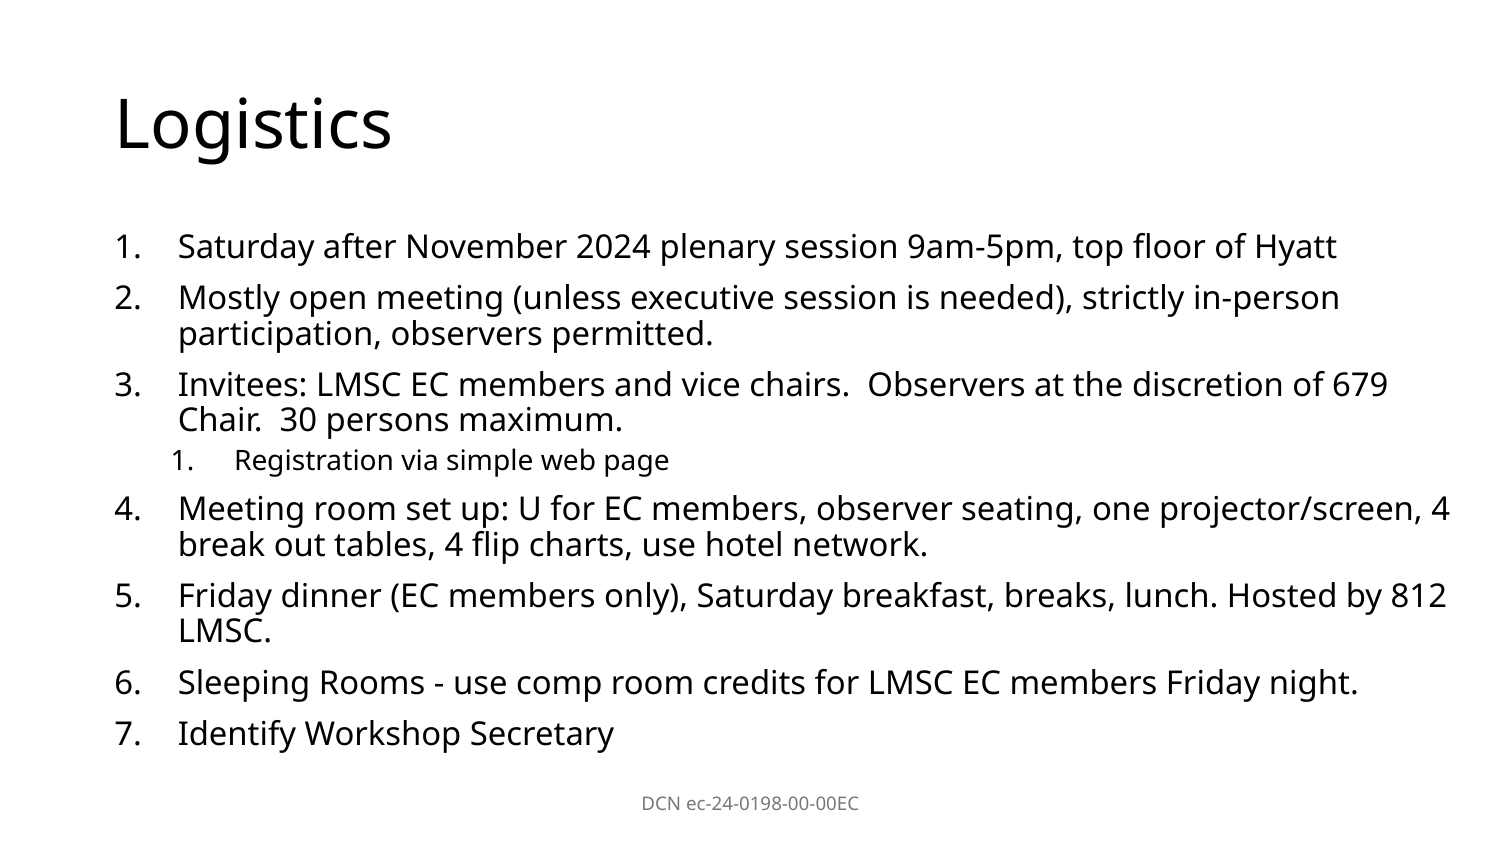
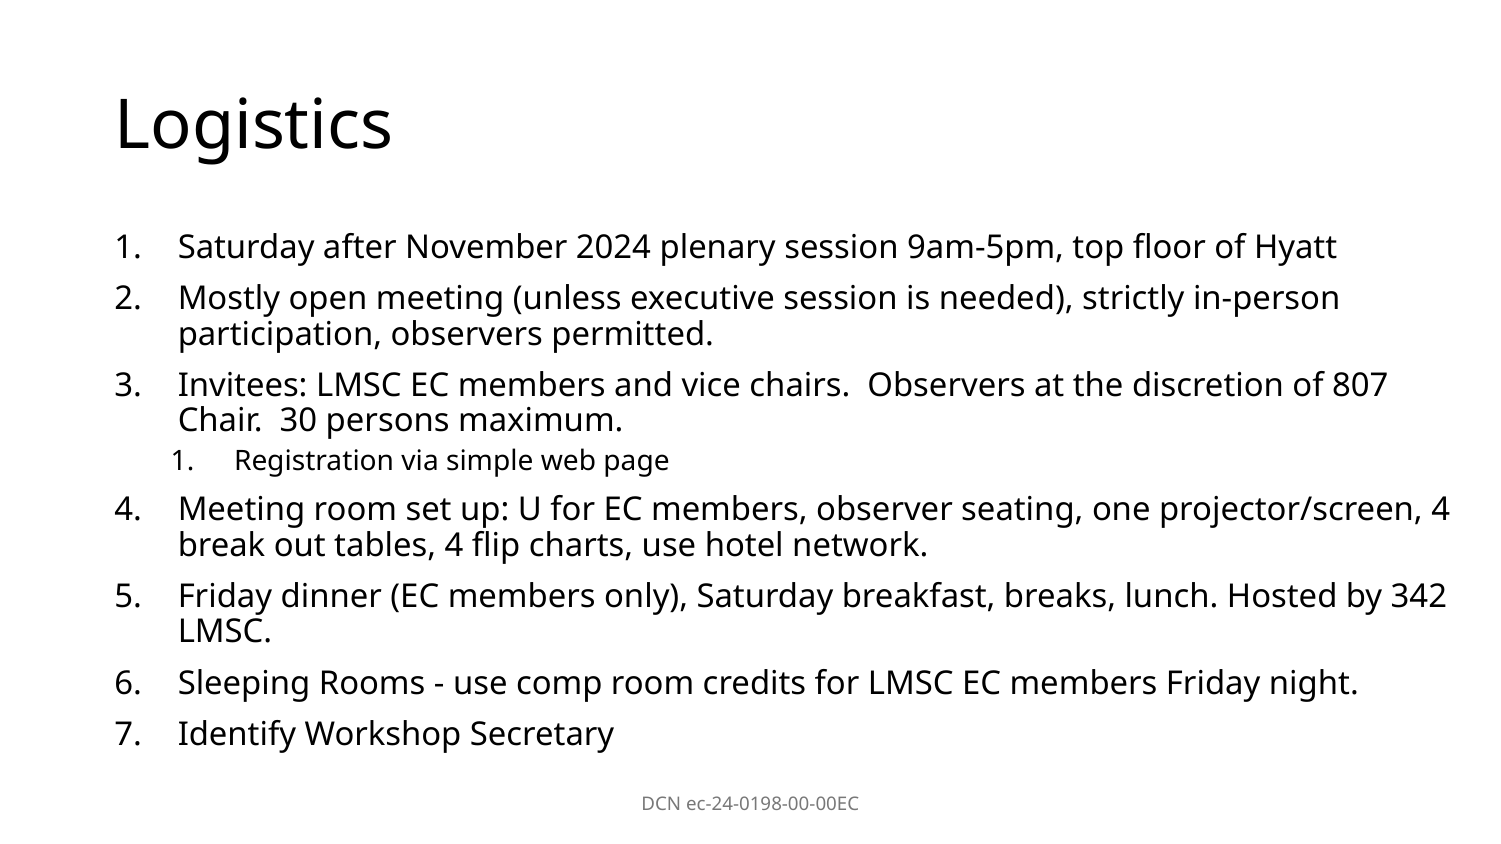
679: 679 -> 807 (1360, 386)
812: 812 -> 342 (1419, 597)
